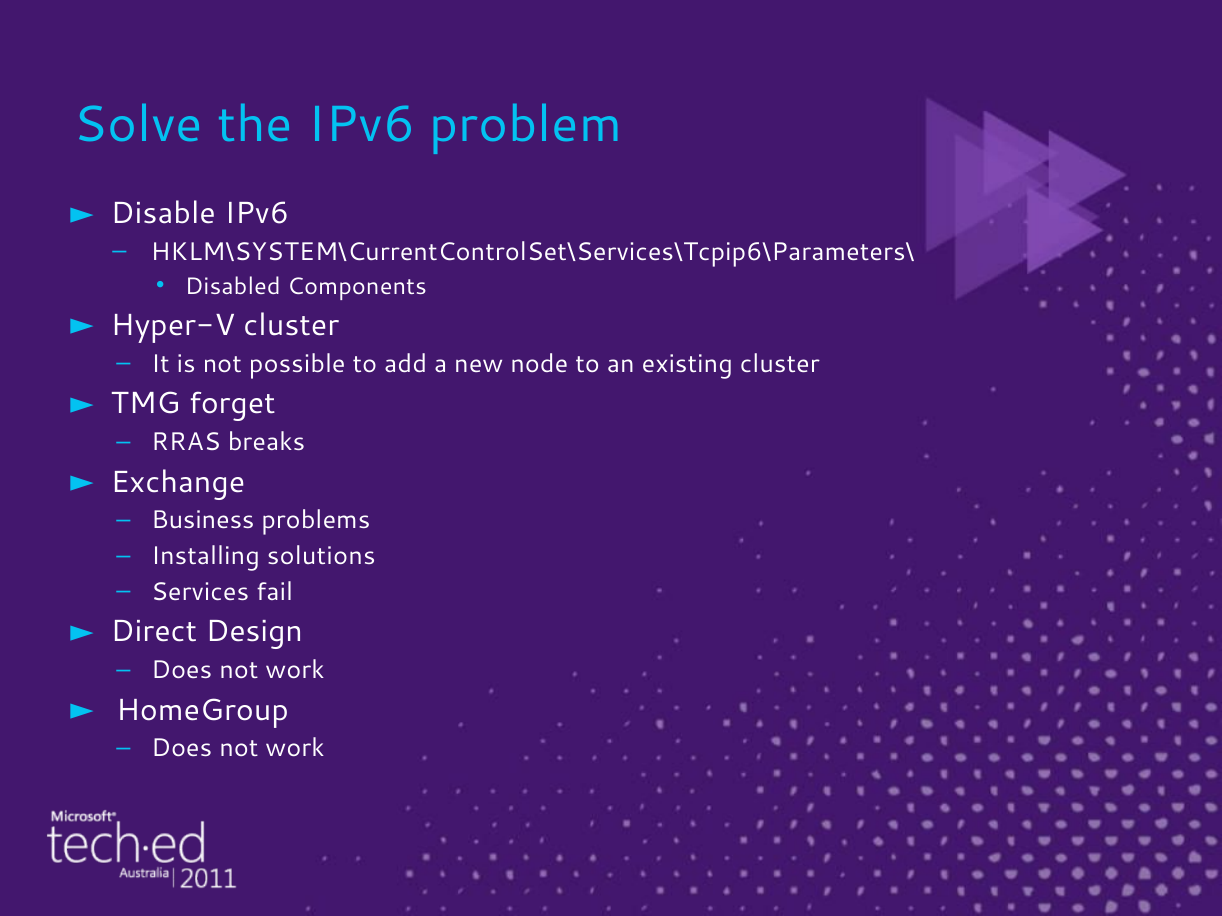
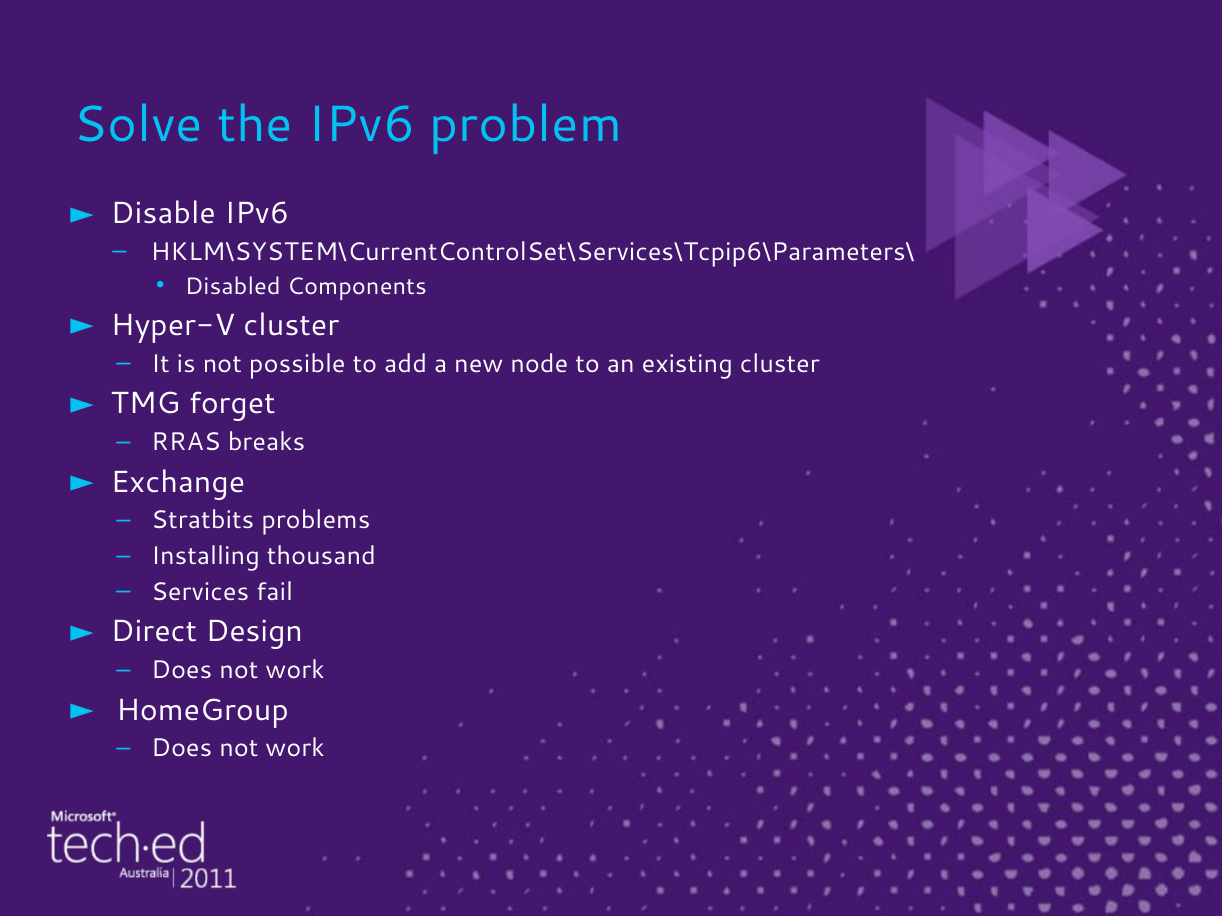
Business: Business -> Stratbits (203, 521)
solutions: solutions -> thousand (321, 556)
